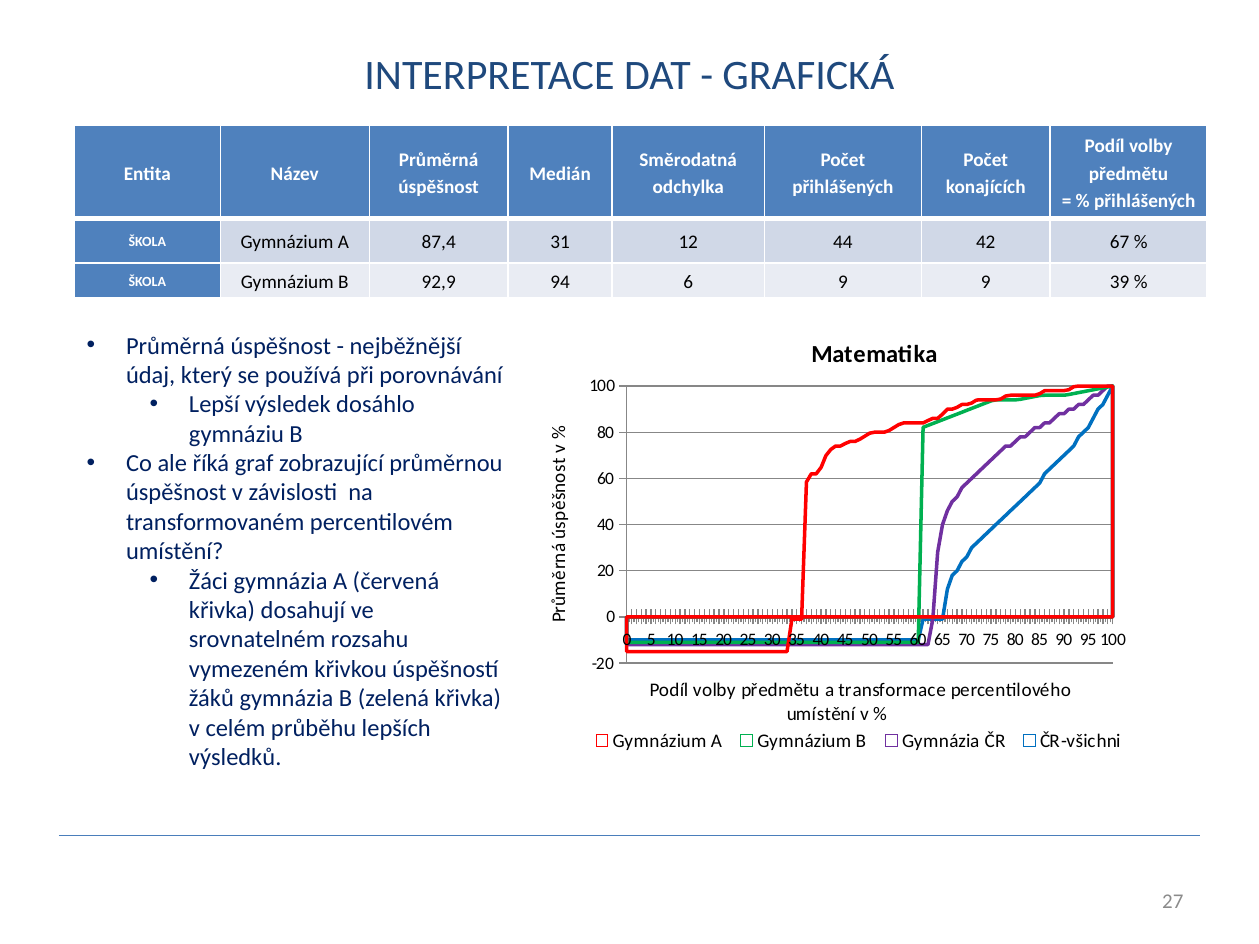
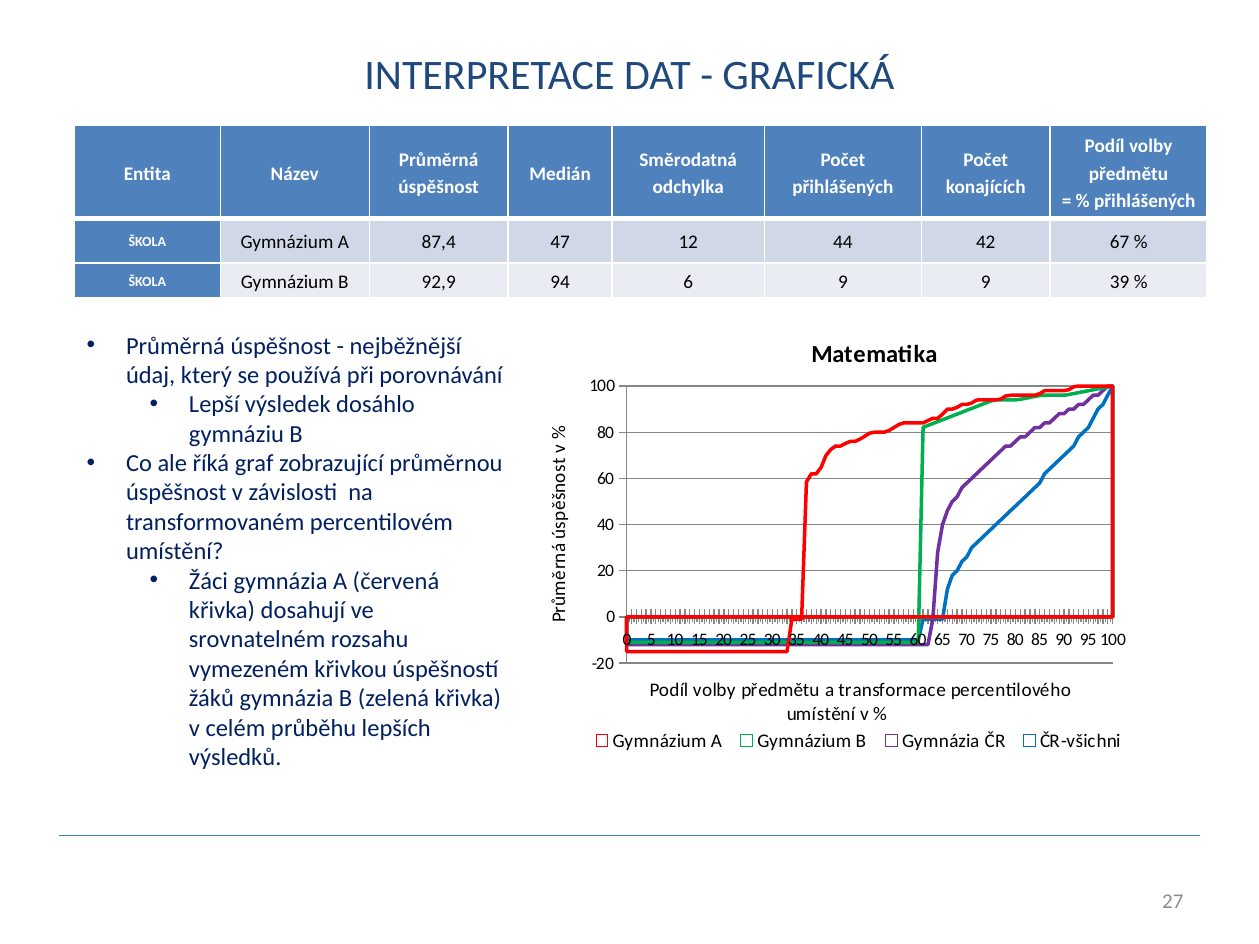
31: 31 -> 47 (560, 243)
